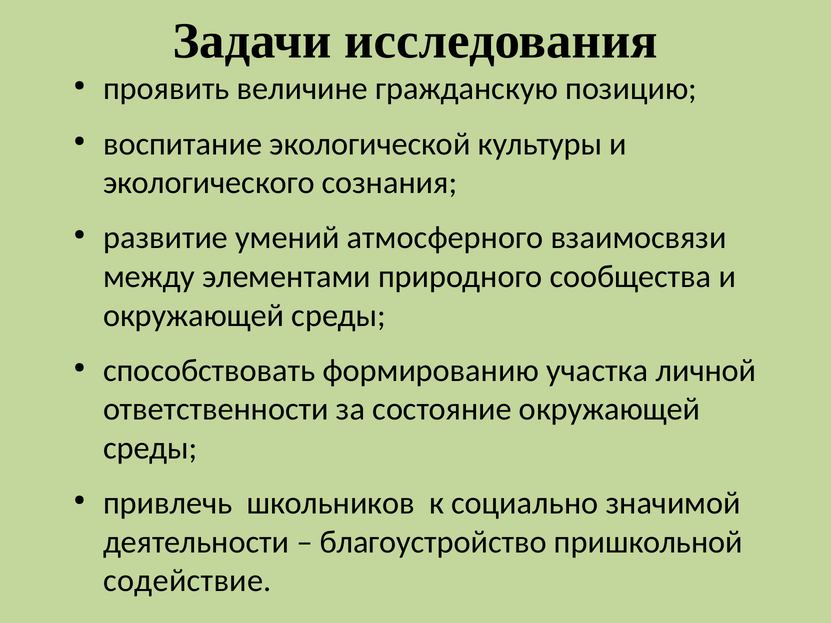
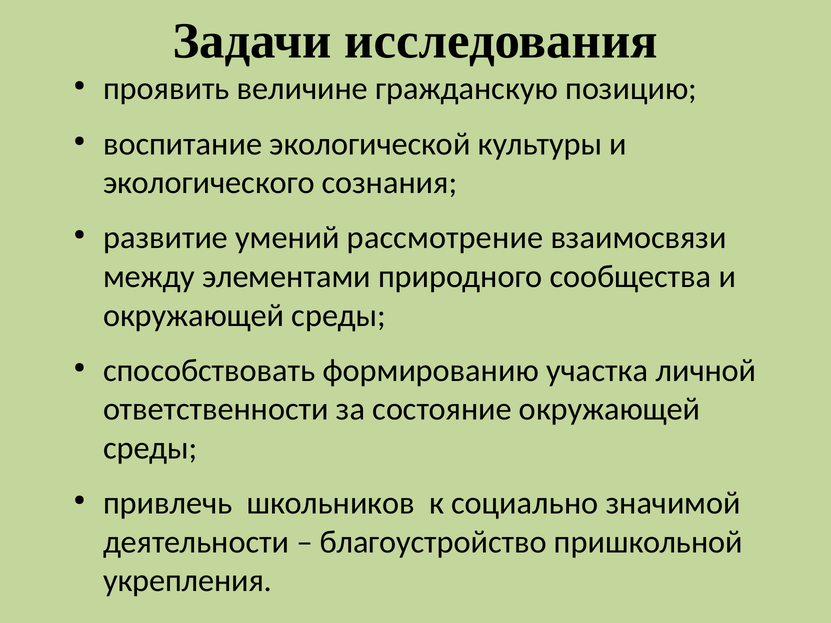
атмосферного: атмосферного -> рассмотрение (445, 238)
содействие: содействие -> укрепления (188, 581)
